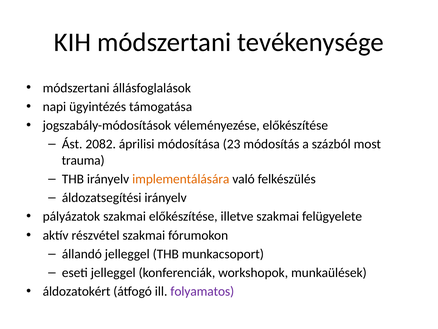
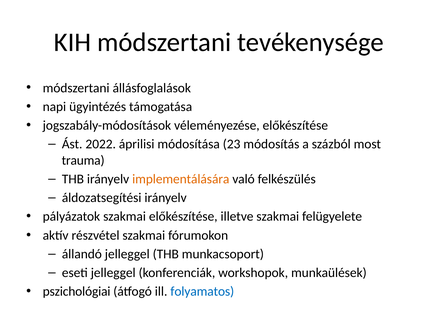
2082: 2082 -> 2022 (101, 144)
áldozatokért: áldozatokért -> pszichológiai (77, 291)
folyamatos colour: purple -> blue (202, 291)
